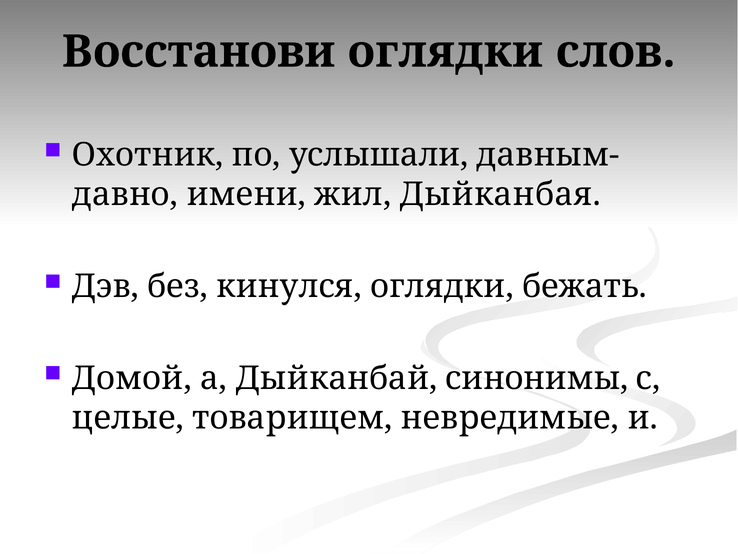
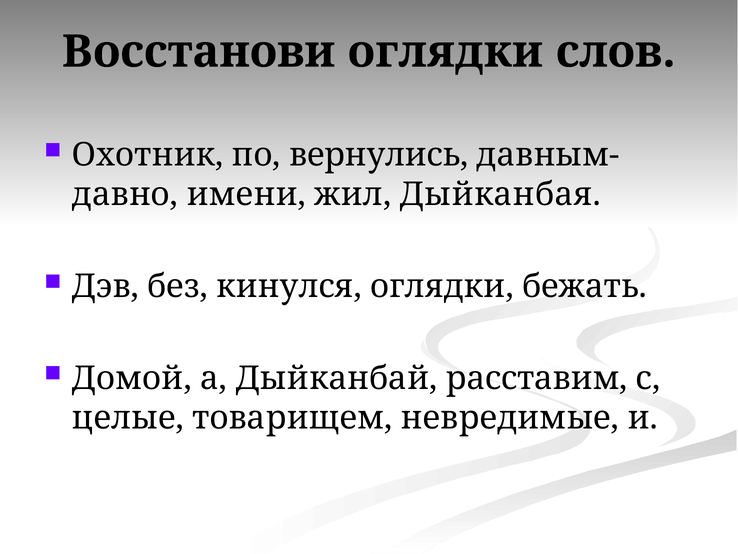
услышали: услышали -> вернулись (379, 155)
синонимы: синонимы -> расставим (537, 378)
